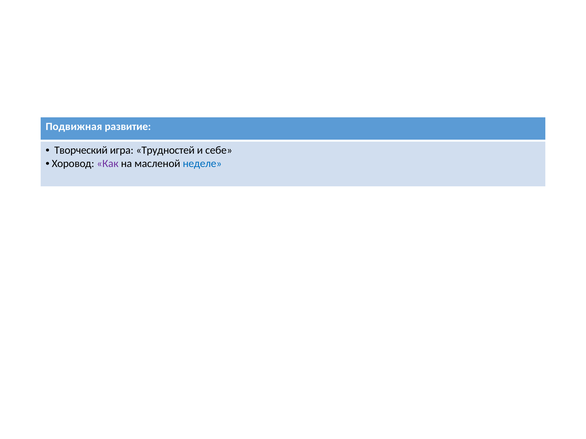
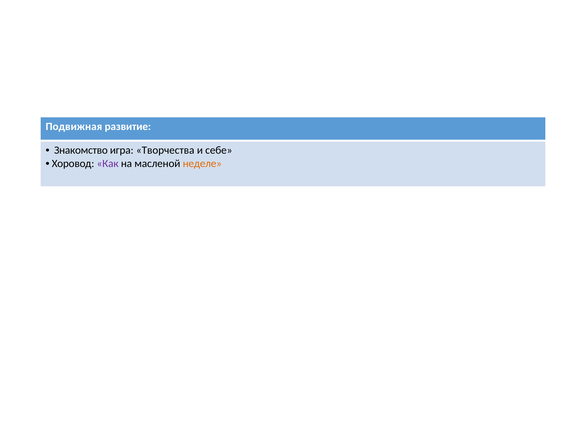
Творческий: Творческий -> Знакомство (81, 151)
Трудностей: Трудностей -> Творчества (165, 151)
неделе colour: blue -> orange (202, 164)
